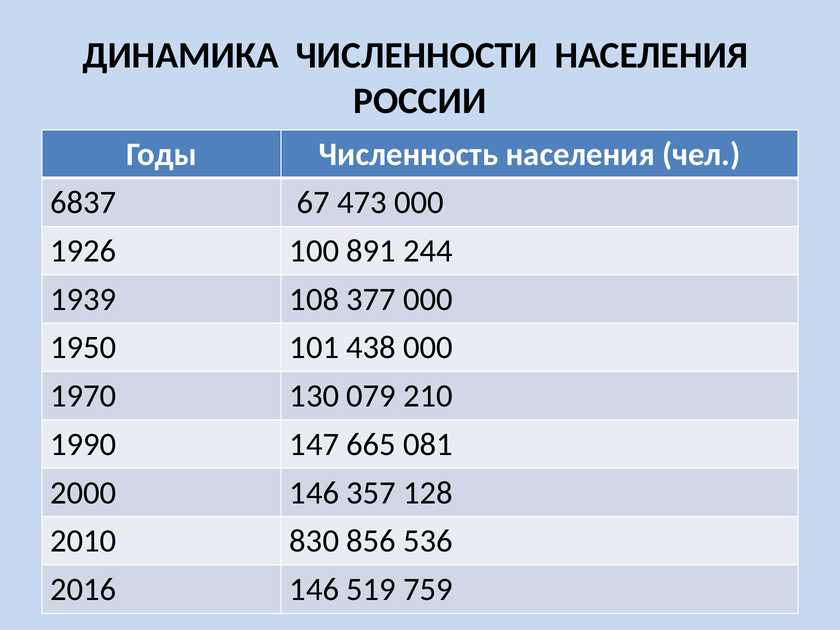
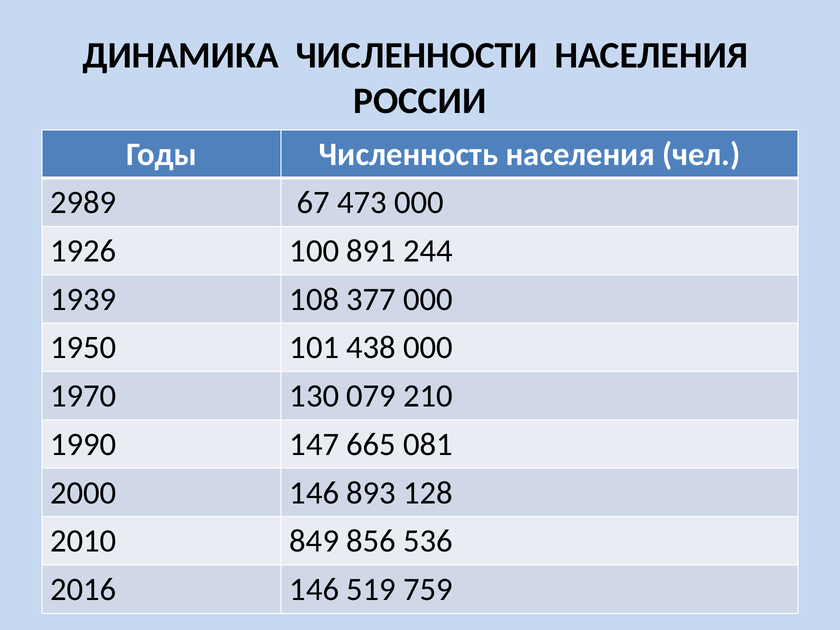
6837: 6837 -> 2989 (83, 203)
357: 357 -> 893 (371, 493)
830: 830 -> 849 (314, 541)
